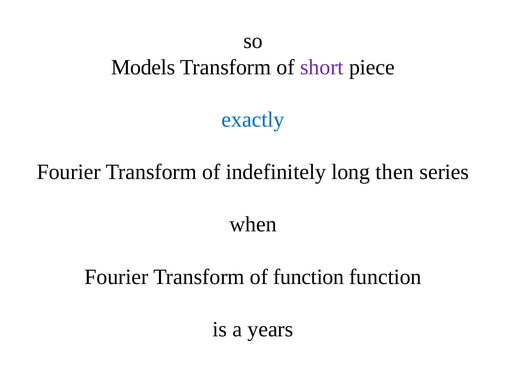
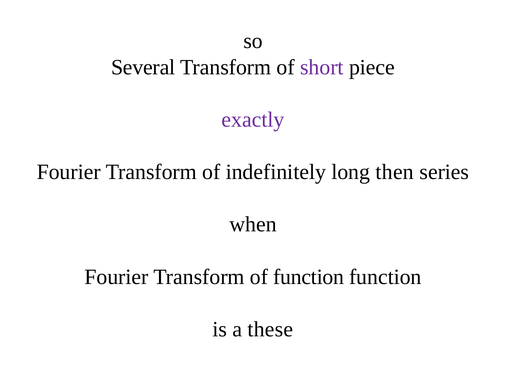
Models: Models -> Several (143, 67)
exactly colour: blue -> purple (253, 120)
years: years -> these (270, 329)
